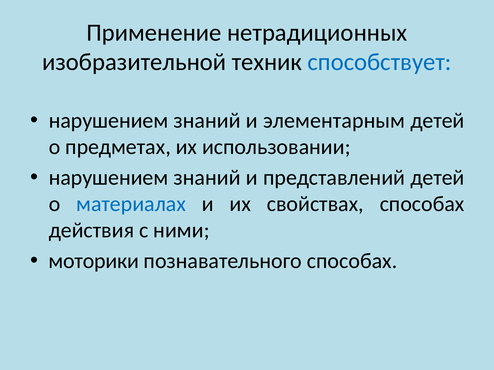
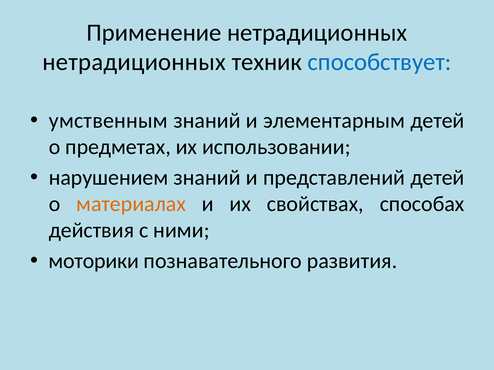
изобразительной: изобразительной -> нетрадиционных (134, 62)
нарушением: нарушением -> умственным (108, 121)
материалах colour: blue -> orange (131, 204)
познавательного способах: способах -> развития (352, 261)
